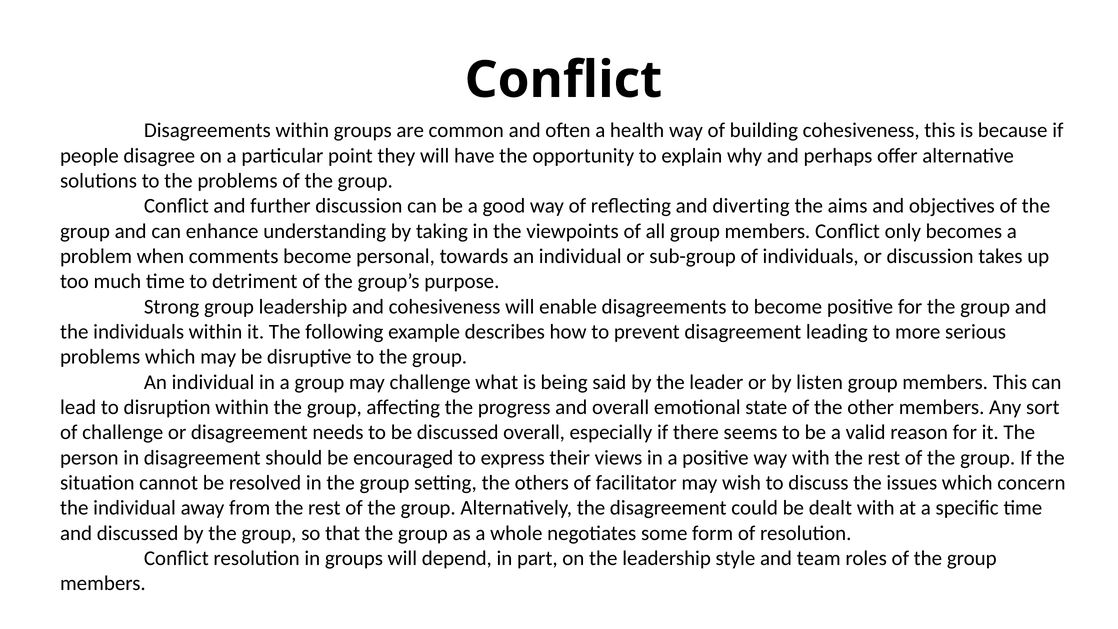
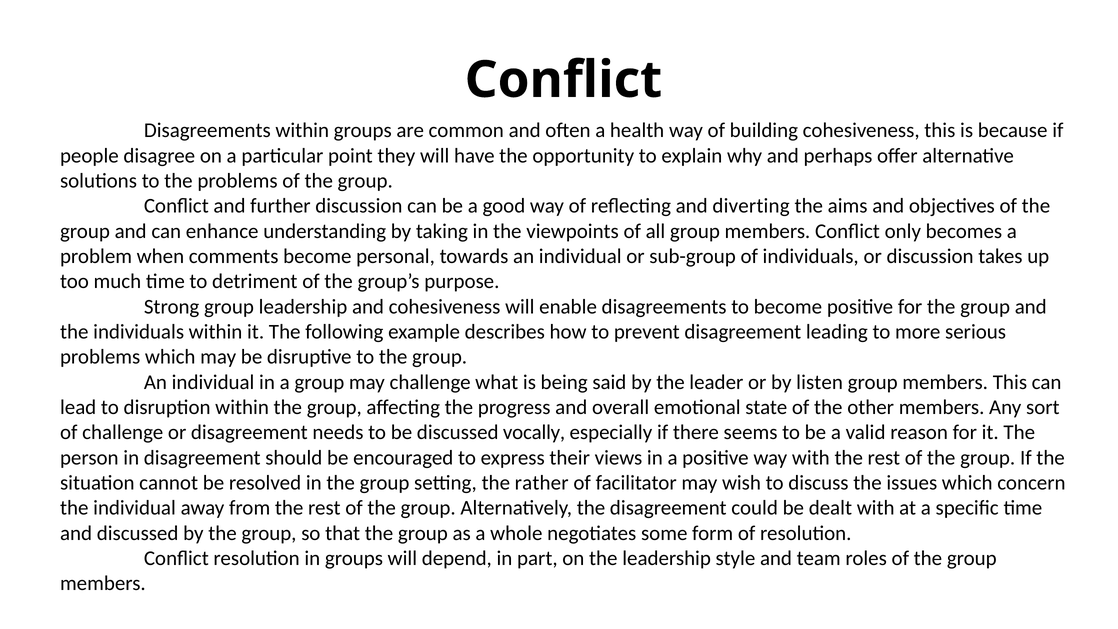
discussed overall: overall -> vocally (534, 432)
others: others -> rather (542, 483)
